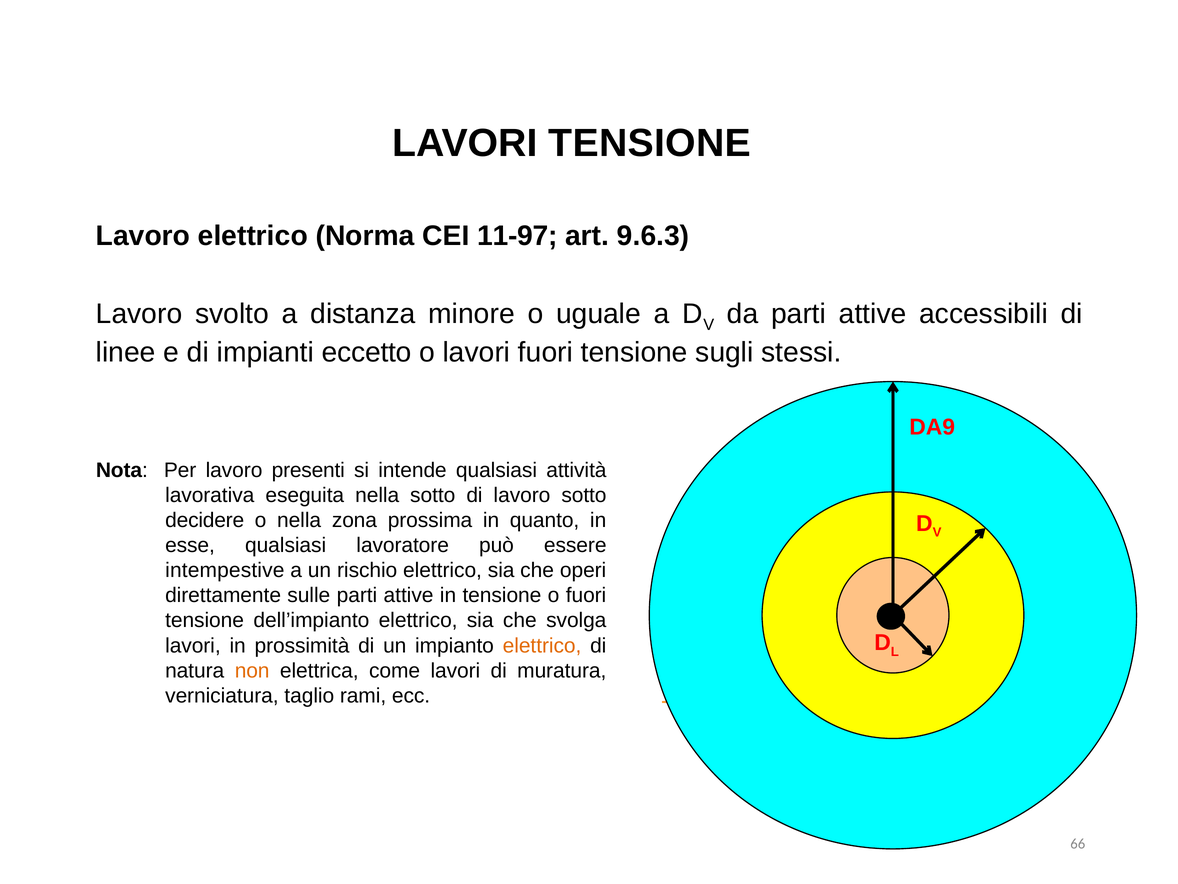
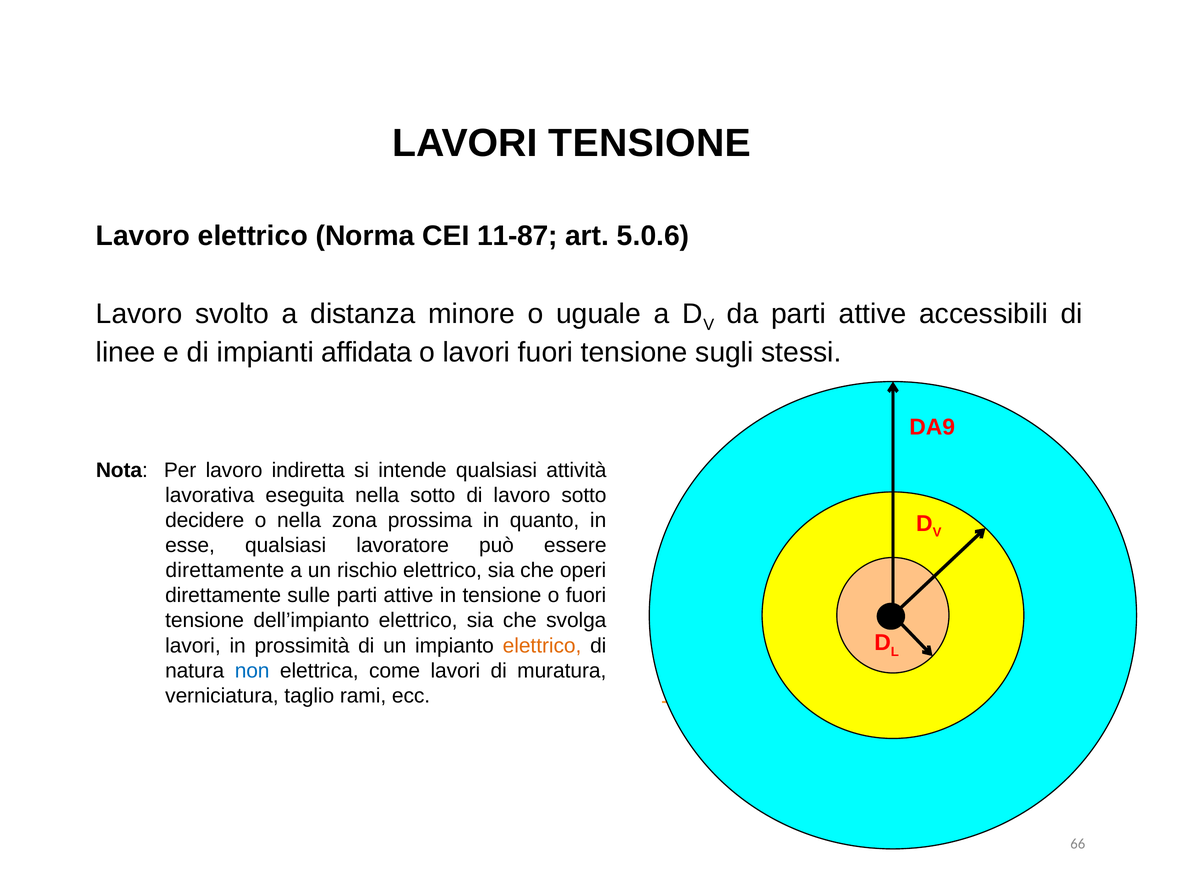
11-97: 11-97 -> 11-87 (517, 236)
9.6.3: 9.6.3 -> 5.0.6 (653, 236)
eccetto: eccetto -> affidata (367, 352)
presenti: presenti -> indiretta (308, 470)
intempestive: intempestive -> direttamente (225, 570)
non colour: orange -> blue (252, 670)
